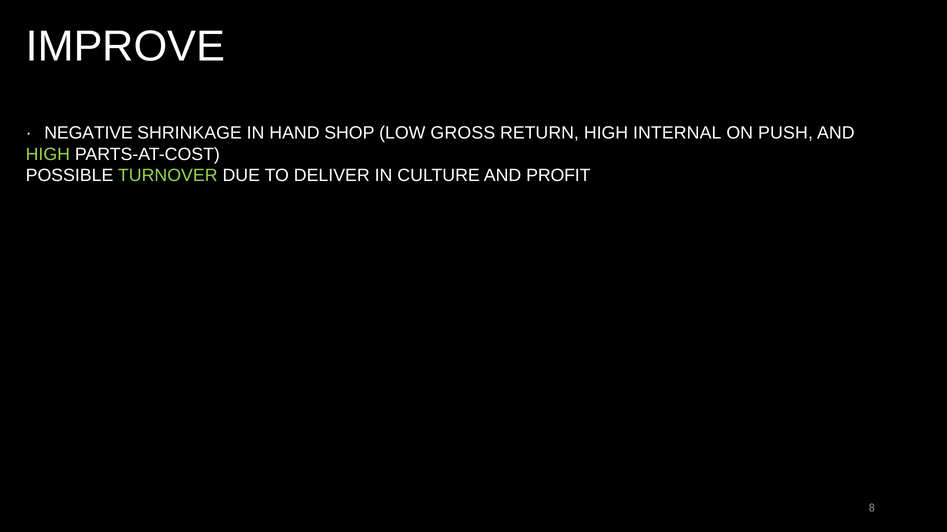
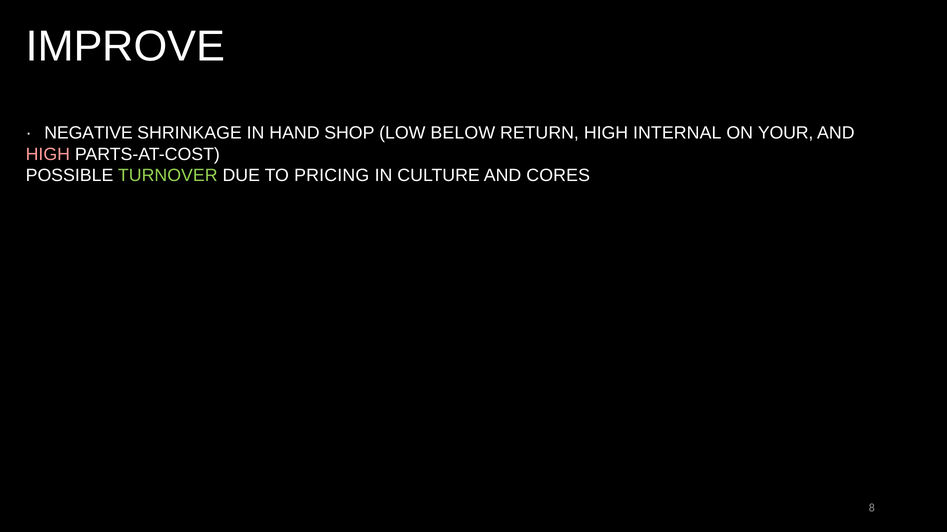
GROSS: GROSS -> BELOW (463, 133)
PUSH: PUSH -> YOUR (786, 133)
HIGH colour: light green -> pink (48, 155)
DELIVER: DELIVER -> PRICING (332, 176)
PROFIT: PROFIT -> CORES (558, 176)
